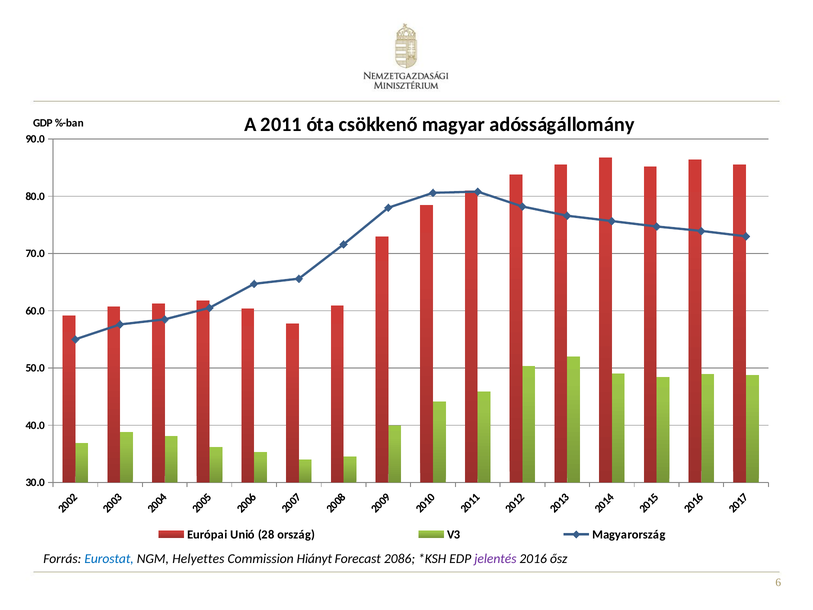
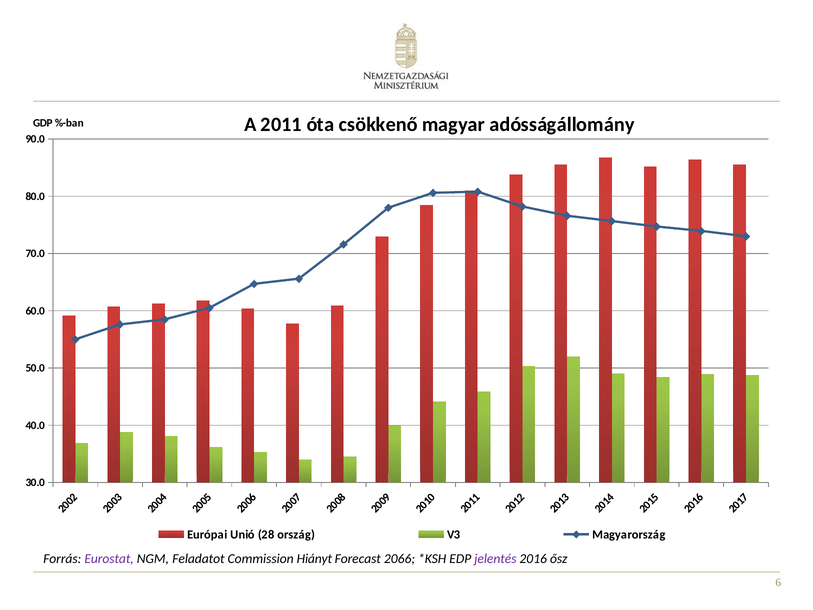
Eurostat colour: blue -> purple (109, 559)
Helyettes: Helyettes -> Feladatot (198, 559)
2086: 2086 -> 2066 (400, 559)
